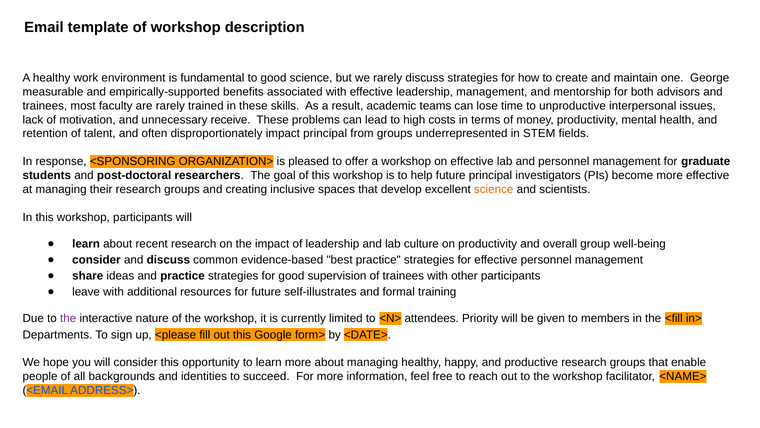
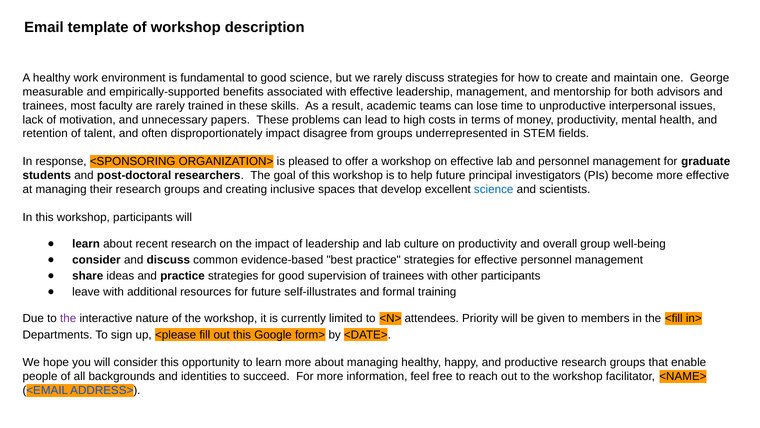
receive: receive -> papers (230, 120)
impact principal: principal -> disagree (325, 133)
science colour: orange -> blue (494, 189)
